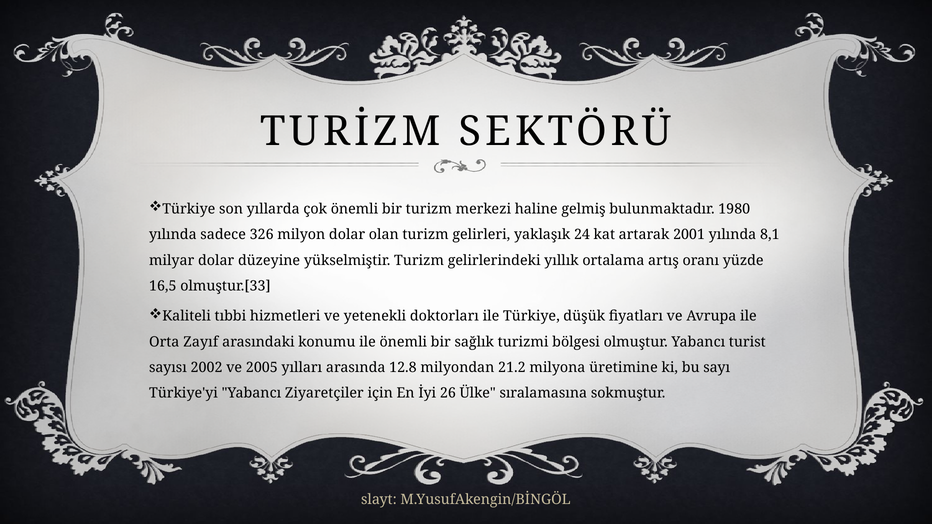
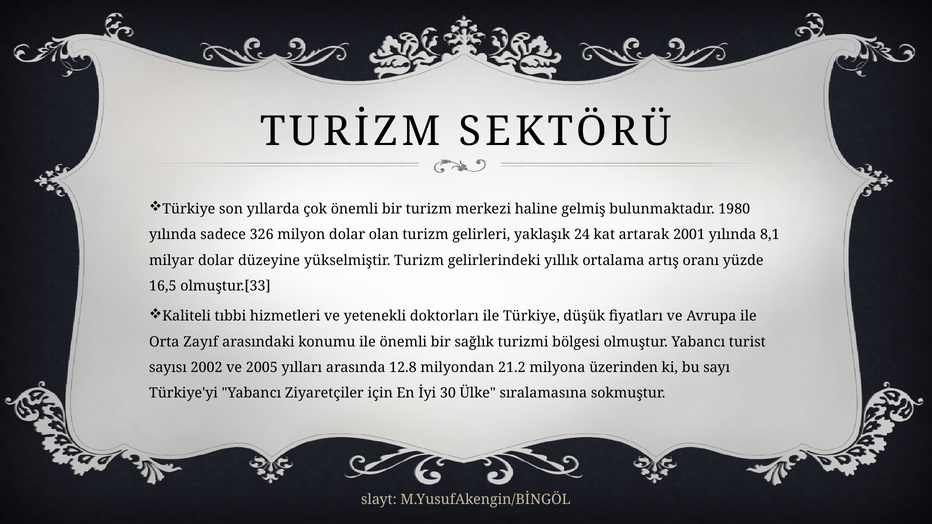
üretimine: üretimine -> üzerinden (624, 368)
26: 26 -> 30 (448, 393)
